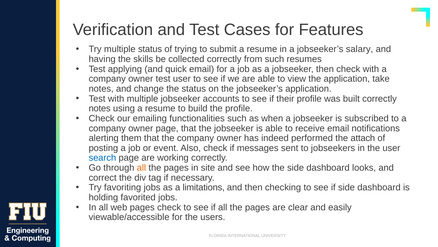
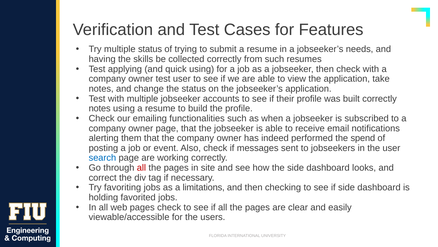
salary: salary -> needs (360, 49)
quick email: email -> using (202, 69)
attach: attach -> spend (363, 138)
all colour: orange -> red (141, 167)
